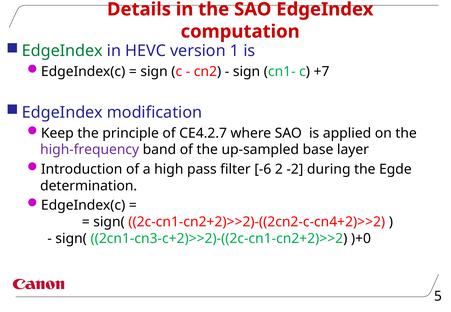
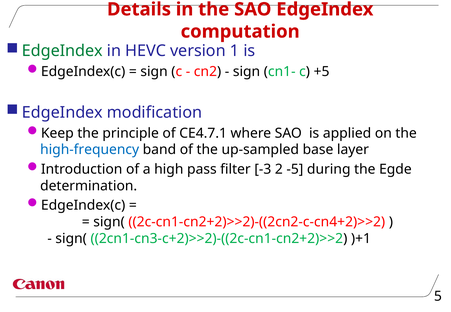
+7: +7 -> +5 (322, 72)
CE4.2.7: CE4.2.7 -> CE4.7.1 (203, 133)
high-frequency colour: purple -> blue (90, 150)
-6: -6 -> -3 (263, 169)
-2: -2 -> -5 (295, 169)
)+0: )+0 -> )+1 (361, 239)
